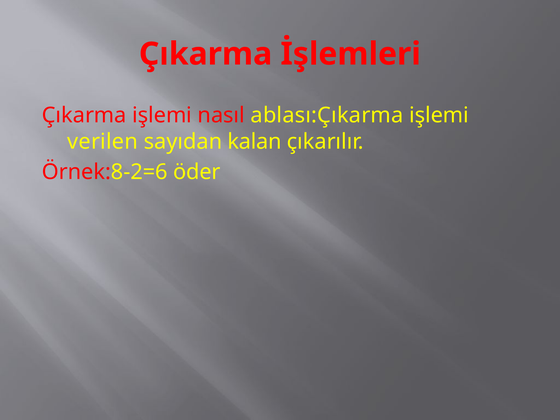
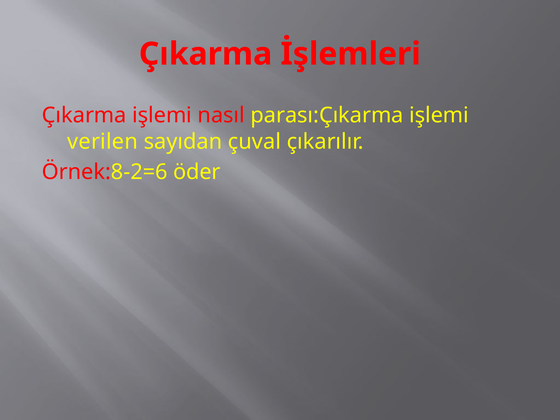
ablası:Çıkarma: ablası:Çıkarma -> parası:Çıkarma (327, 115)
kalan: kalan -> çuval (254, 141)
